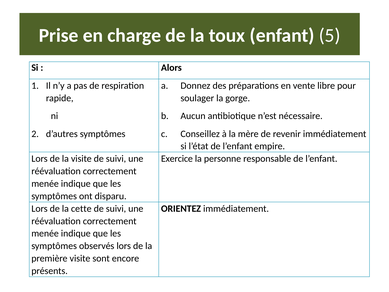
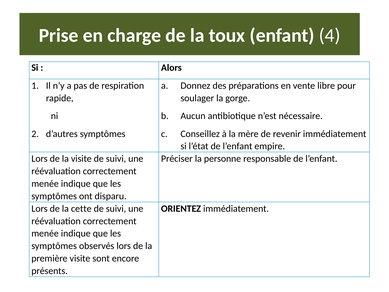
5: 5 -> 4 (330, 35)
Exercice: Exercice -> Préciser (177, 159)
